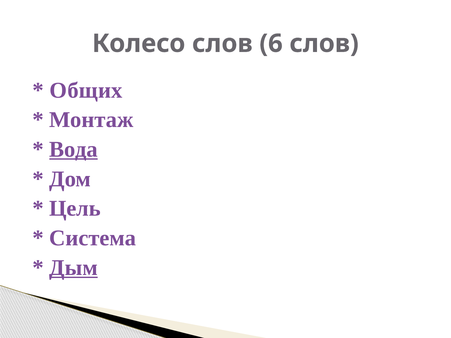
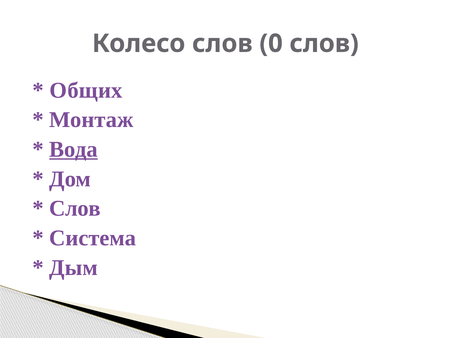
6: 6 -> 0 (271, 44)
Цель: Цель -> Слов (75, 209)
Дым underline: present -> none (74, 268)
